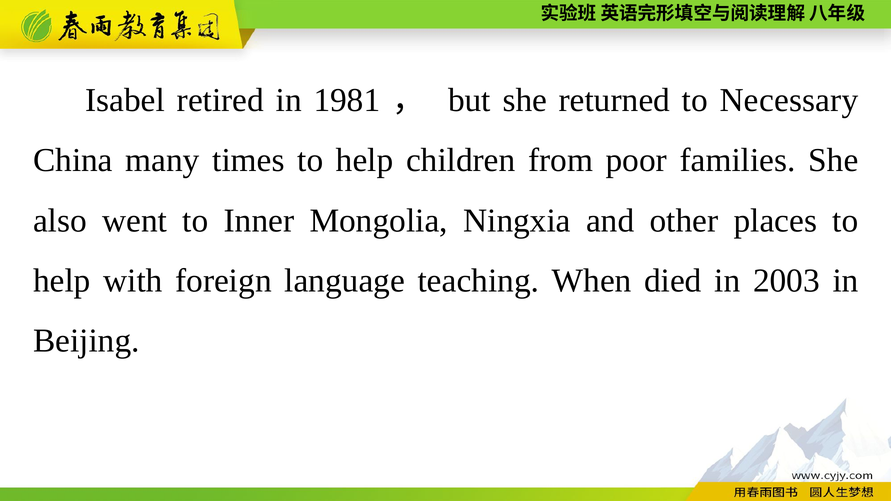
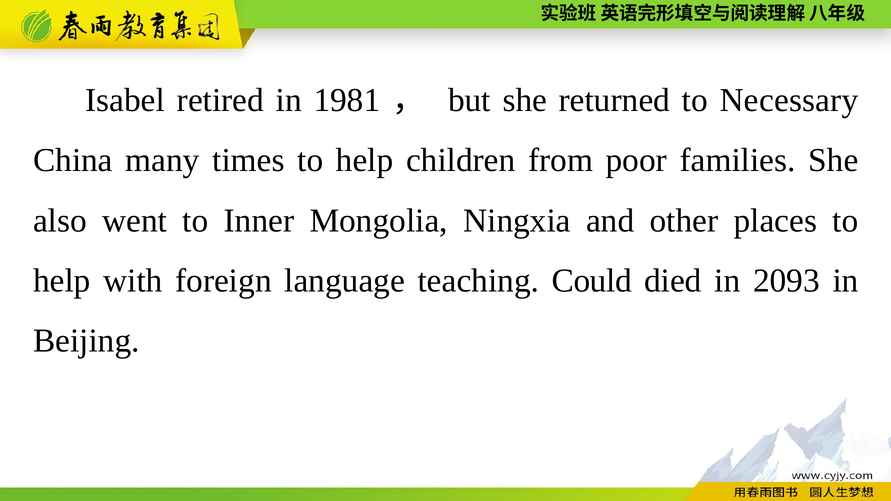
When: When -> Could (592, 281)
2003: 2003 -> 2093 (786, 281)
